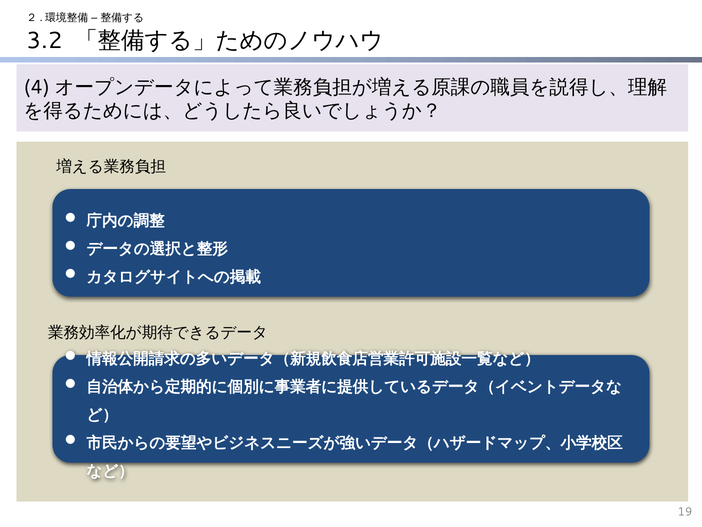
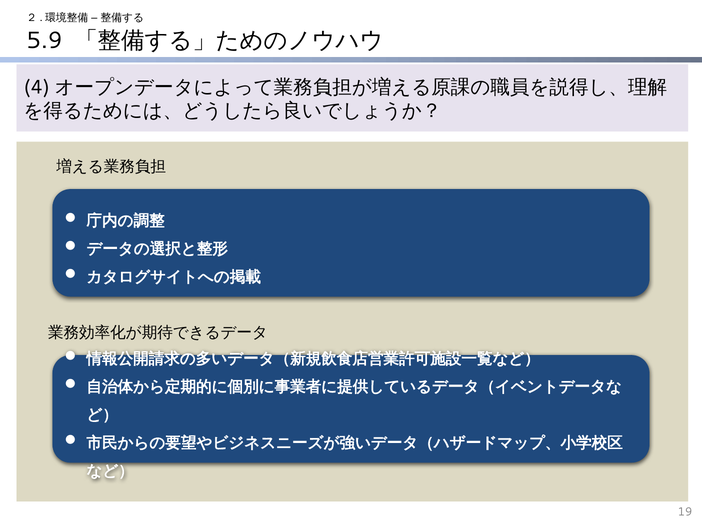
3.2: 3.2 -> 5.9 (44, 40)
